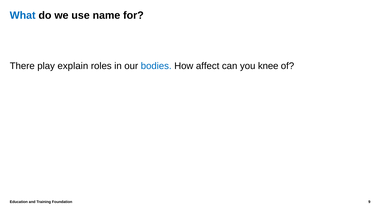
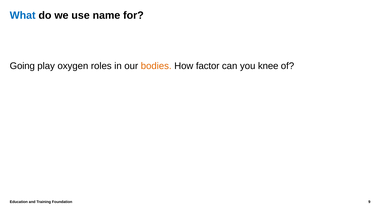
There: There -> Going (22, 66)
explain: explain -> oxygen (73, 66)
bodies colour: blue -> orange (156, 66)
affect: affect -> factor (208, 66)
